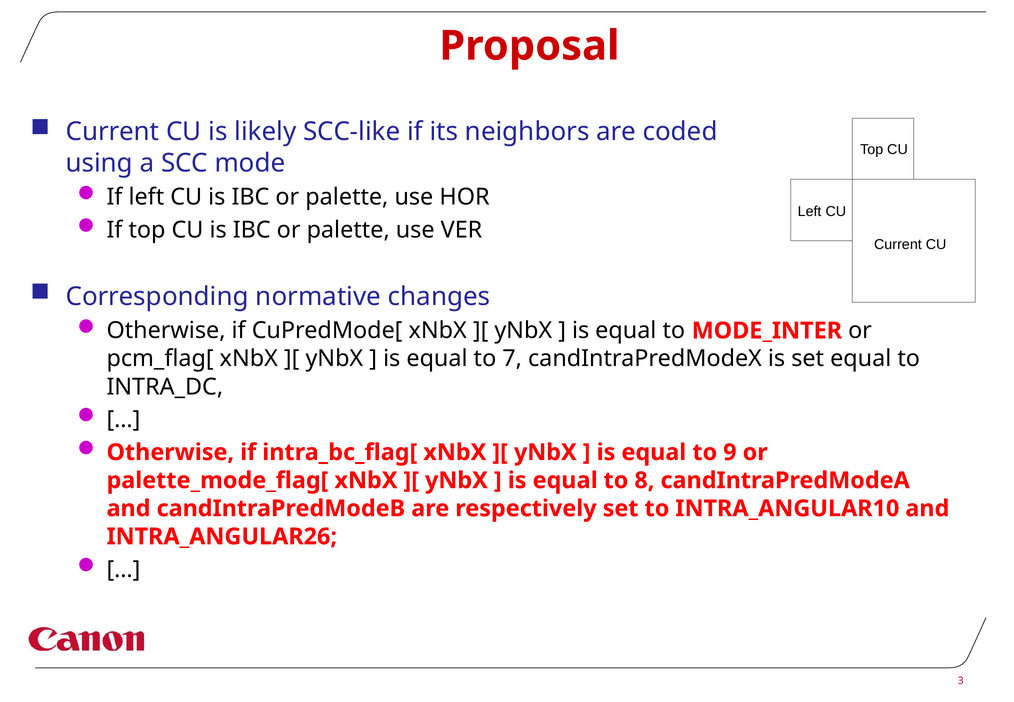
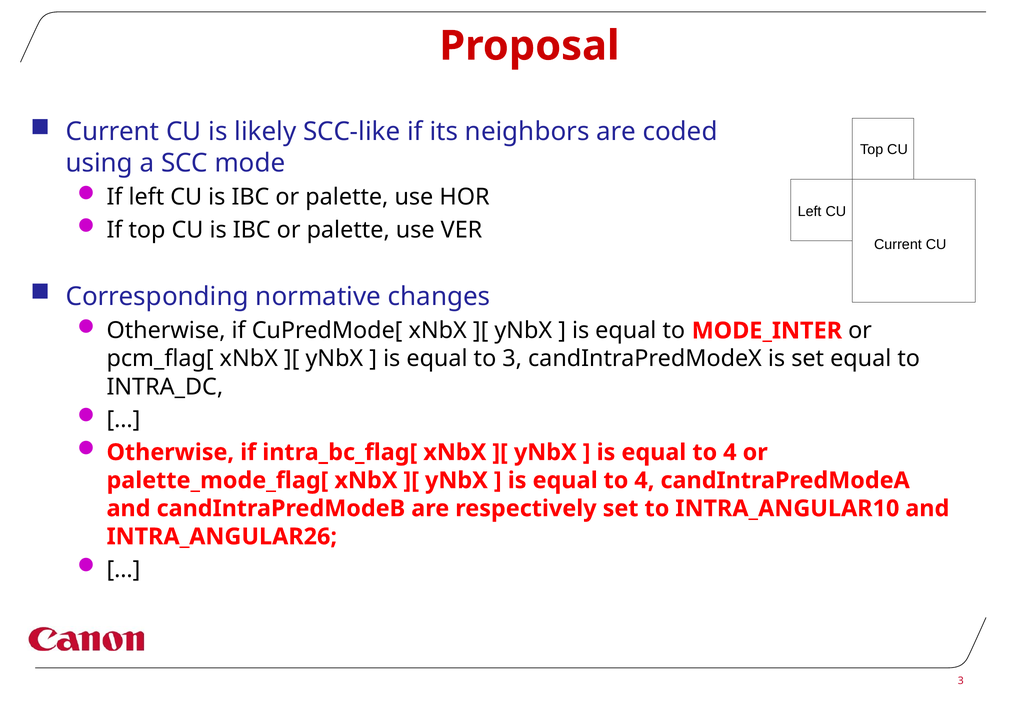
to 7: 7 -> 3 (512, 359)
9: 9 -> 4 (730, 452)
8: 8 -> 4 (644, 480)
